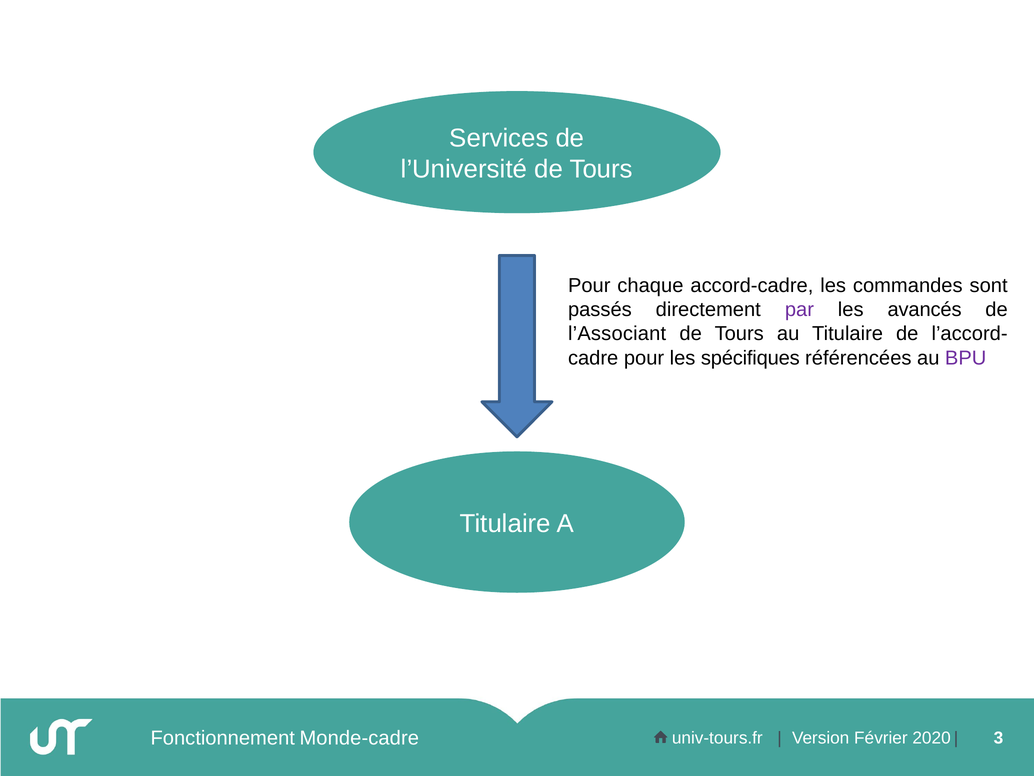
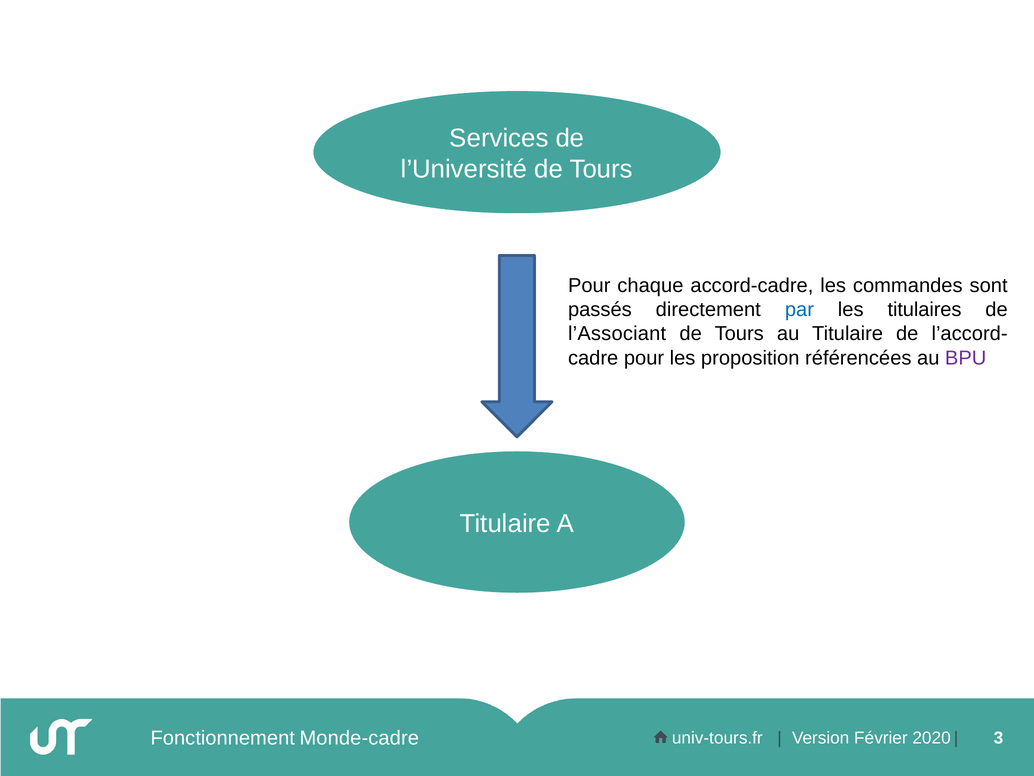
par colour: purple -> blue (799, 309)
avancés: avancés -> titulaires (925, 309)
spécifiques: spécifiques -> proposition (750, 358)
